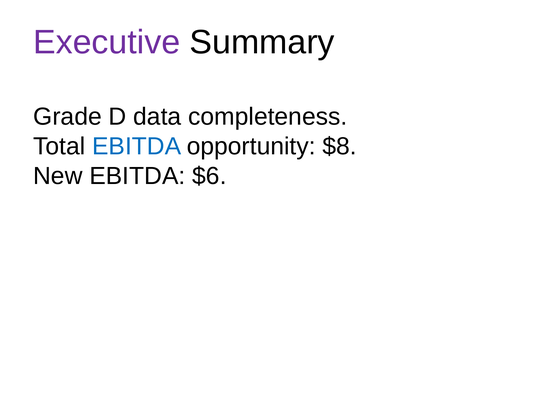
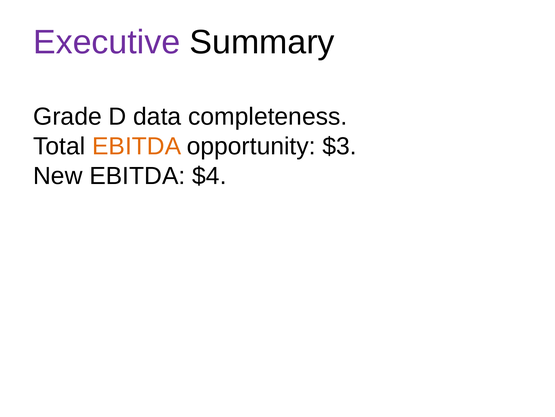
EBITDA colour: blue -> orange (137, 146)
$8: $8 -> $3 (340, 146)
$6: $6 -> $4 (209, 176)
